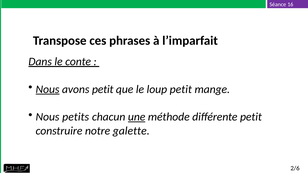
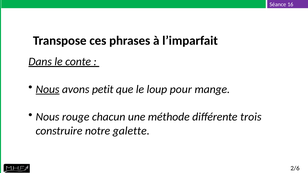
loup petit: petit -> pour (181, 89)
petits: petits -> rouge (76, 117)
une underline: present -> none (137, 117)
différente petit: petit -> trois (251, 117)
